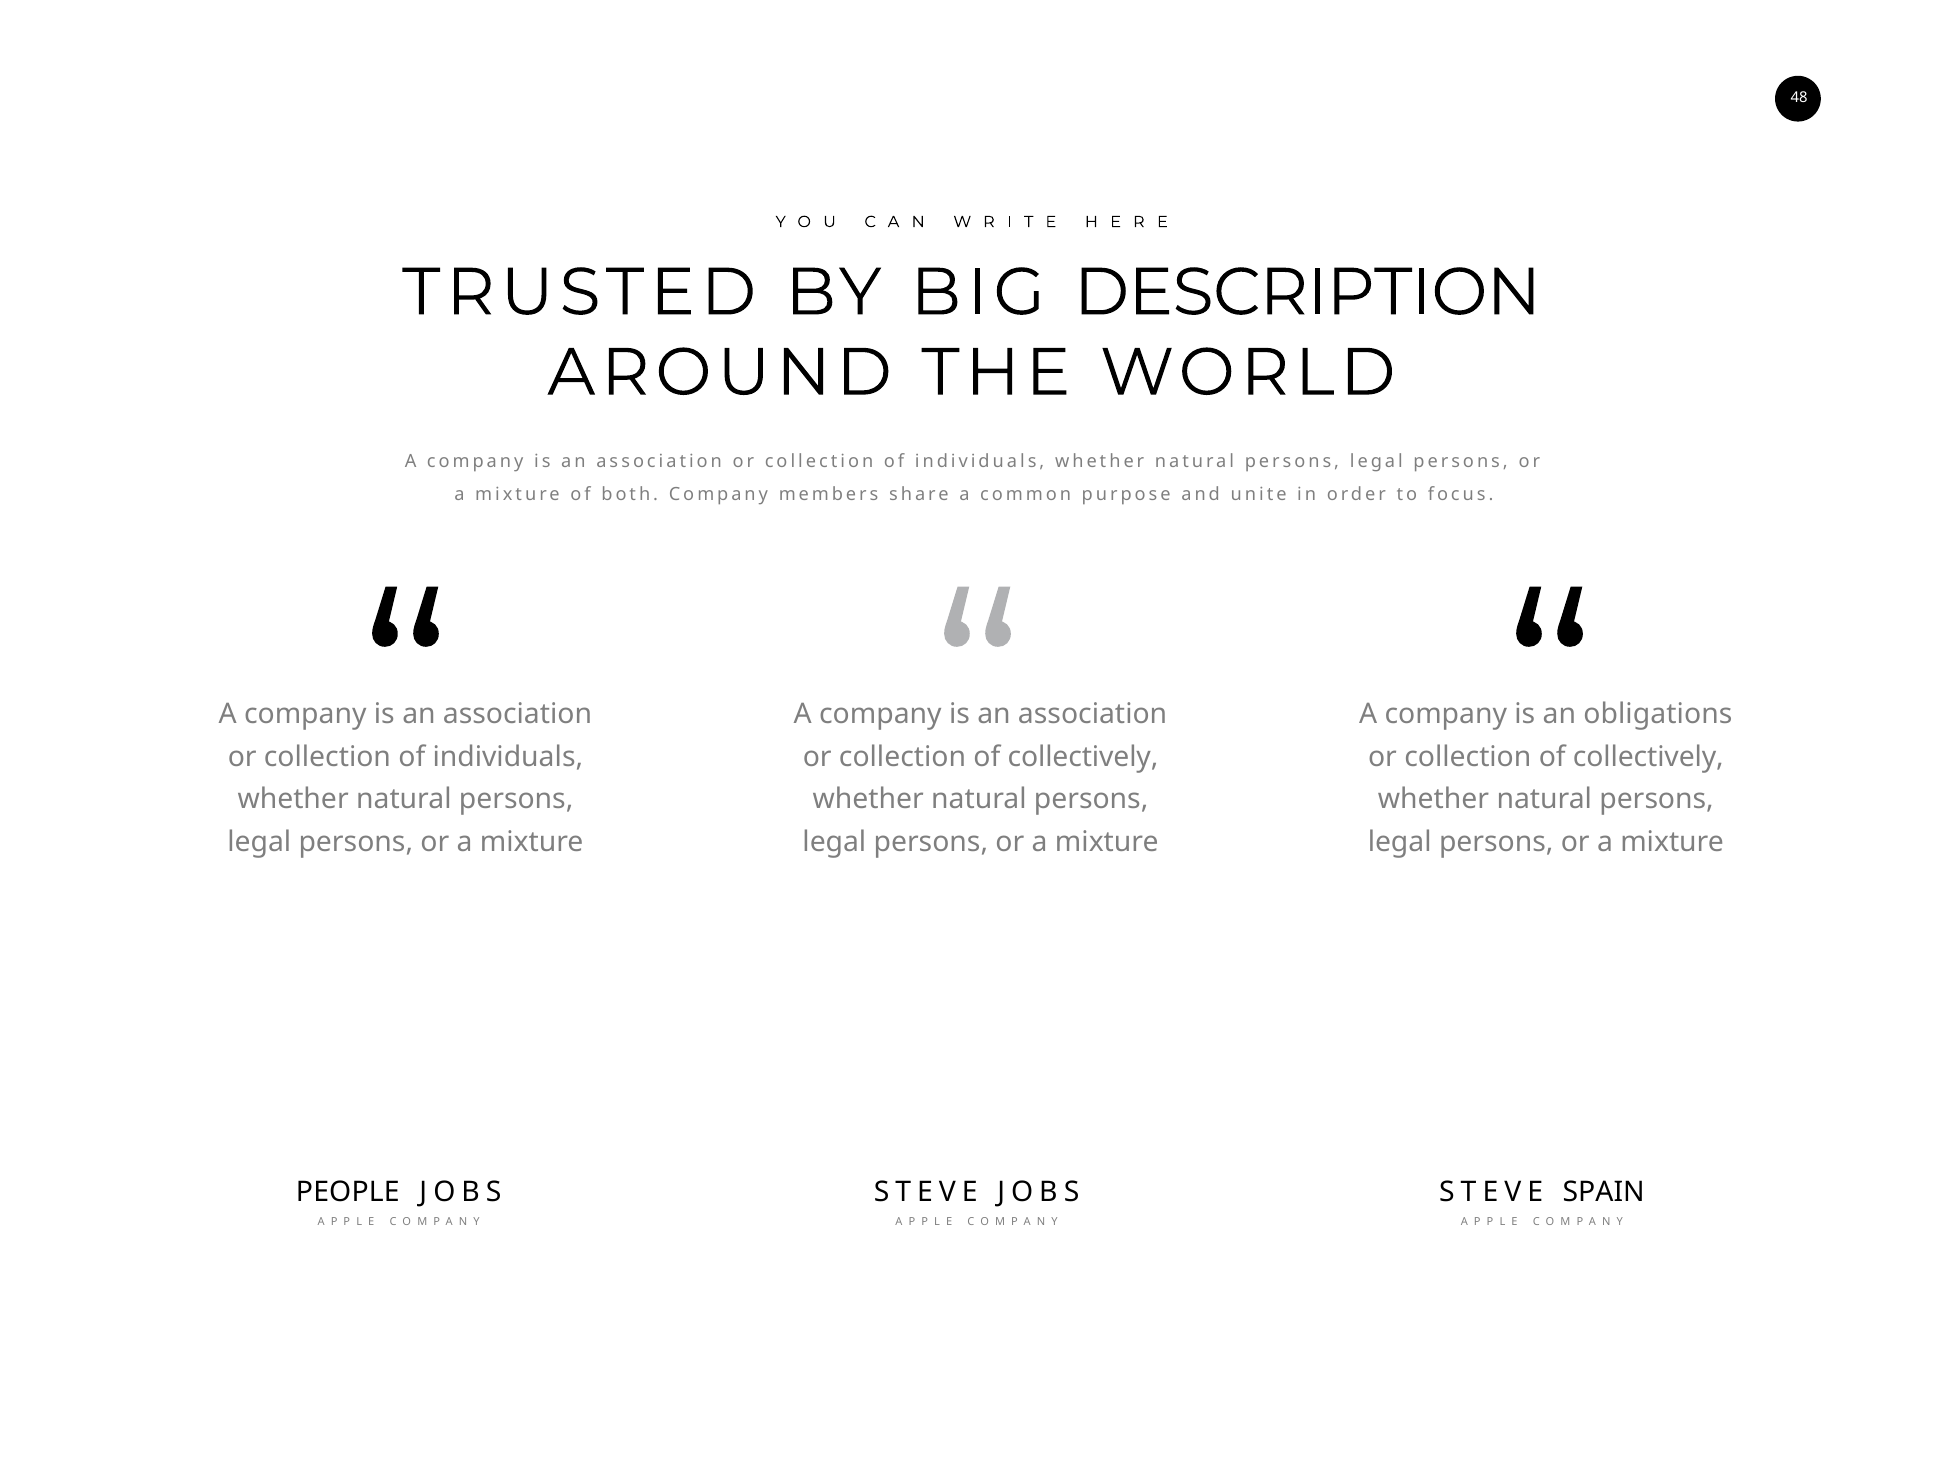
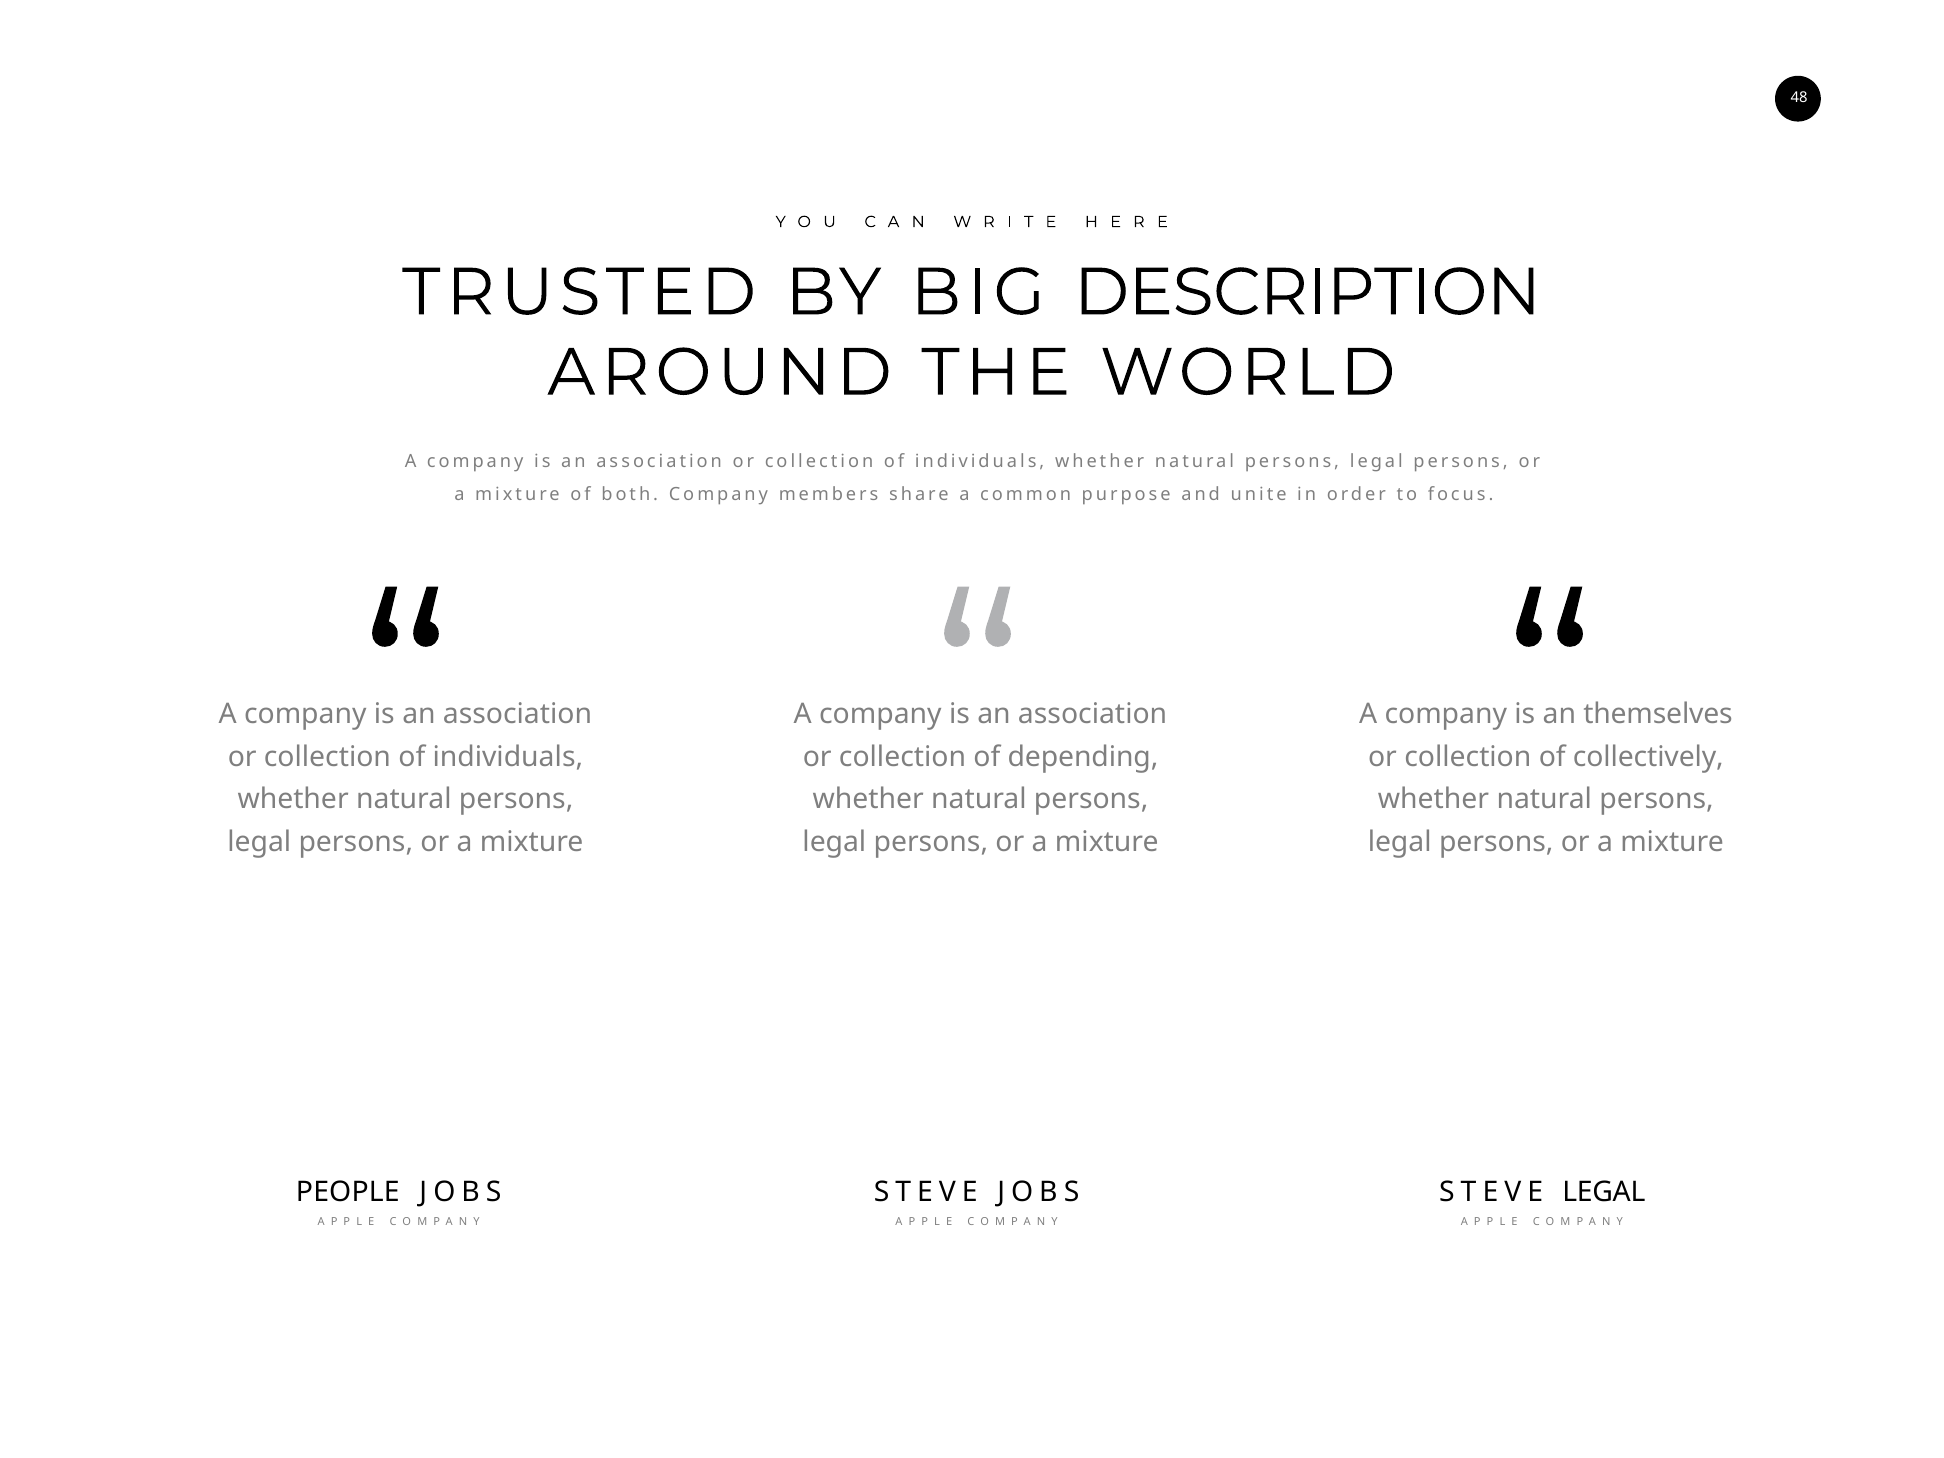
obligations: obligations -> themselves (1658, 714)
collectively: collectively -> depending (1083, 757)
STEVE SPAIN: SPAIN -> LEGAL (1604, 1193)
